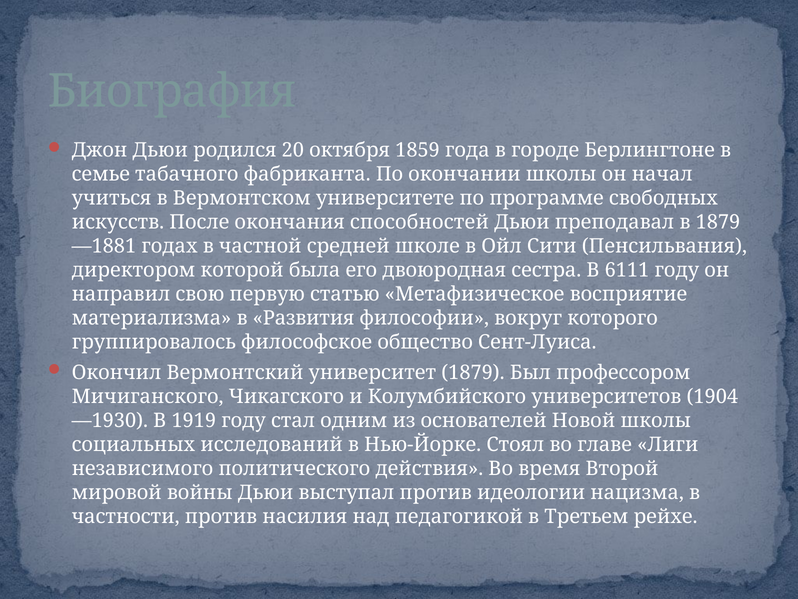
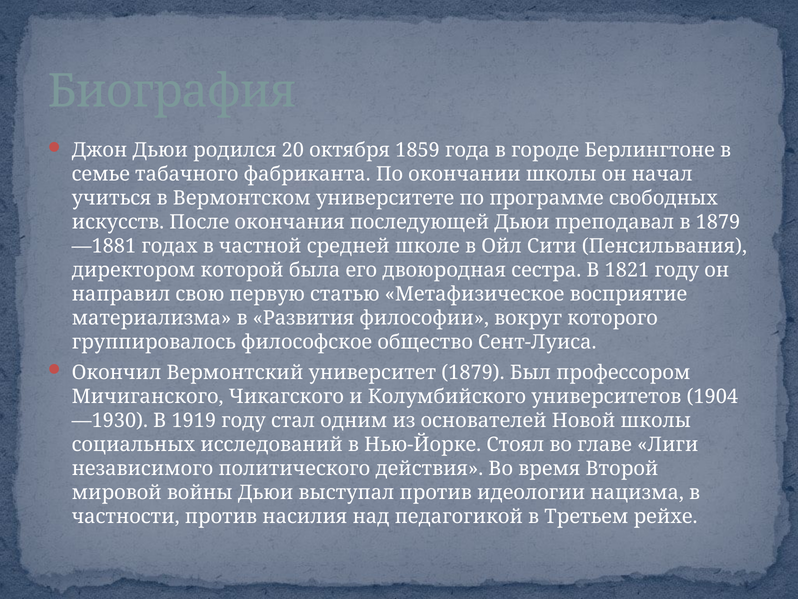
способностей: способностей -> последующей (420, 222)
6111: 6111 -> 1821 (627, 270)
